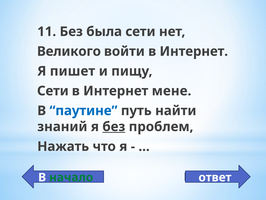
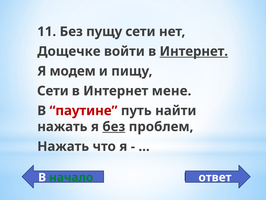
была: была -> пущу (104, 32)
Великого: Великого -> Дощечке (69, 51)
Интернет underline: none -> present (194, 51)
Я пишет: пишет -> модем (73, 71)
паутине colour: blue -> red (83, 110)
знаний: знаний -> нажать (62, 126)
